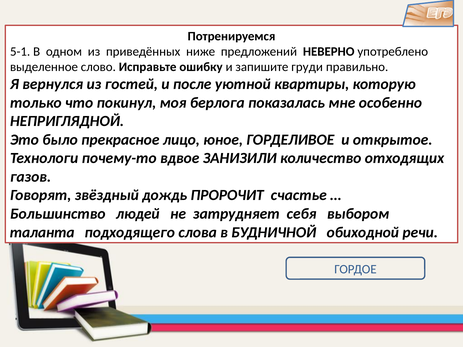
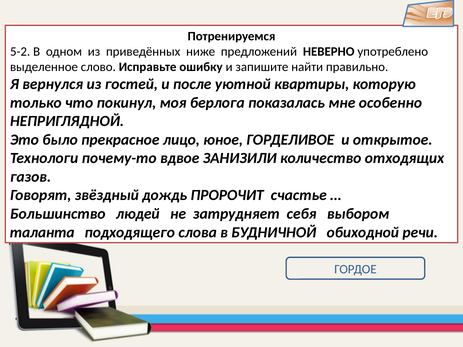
5-1: 5-1 -> 5-2 (20, 52)
груди: груди -> найти (307, 67)
